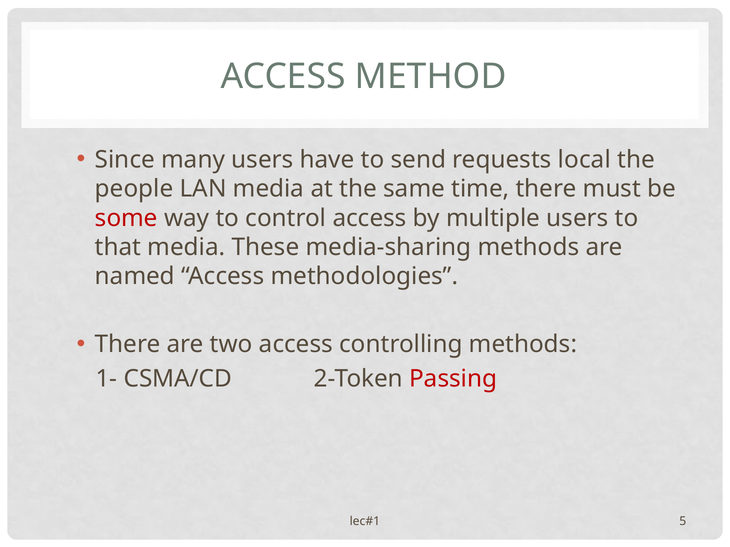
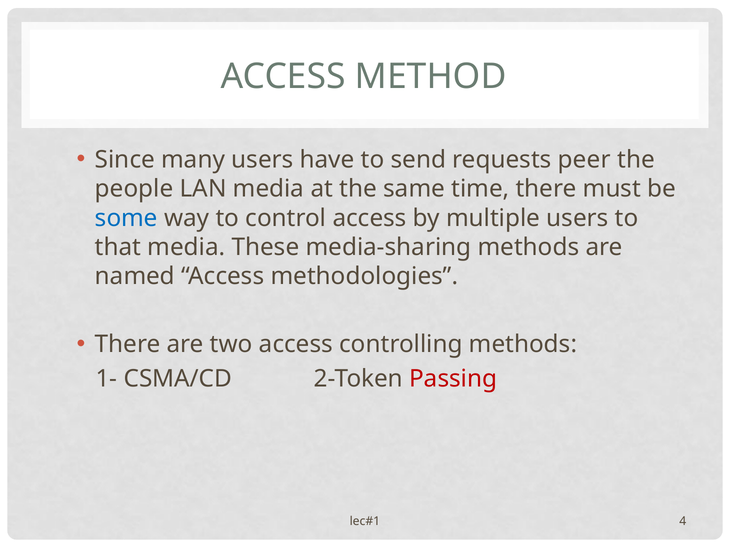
local: local -> peer (584, 160)
some colour: red -> blue (126, 218)
5: 5 -> 4 (683, 522)
